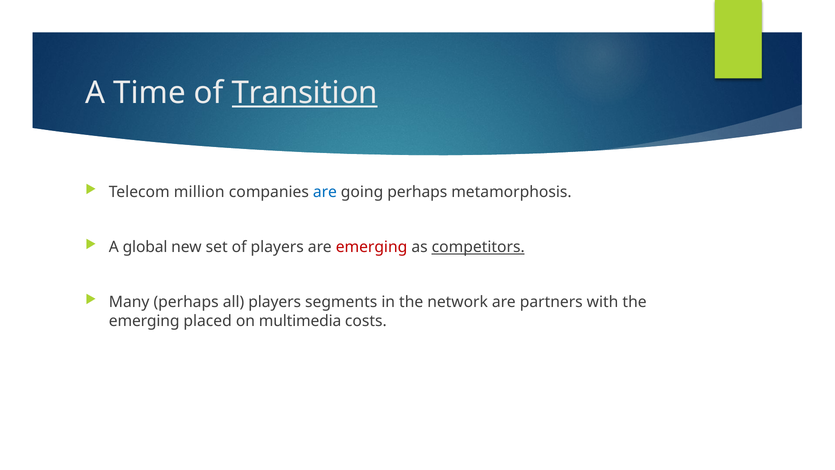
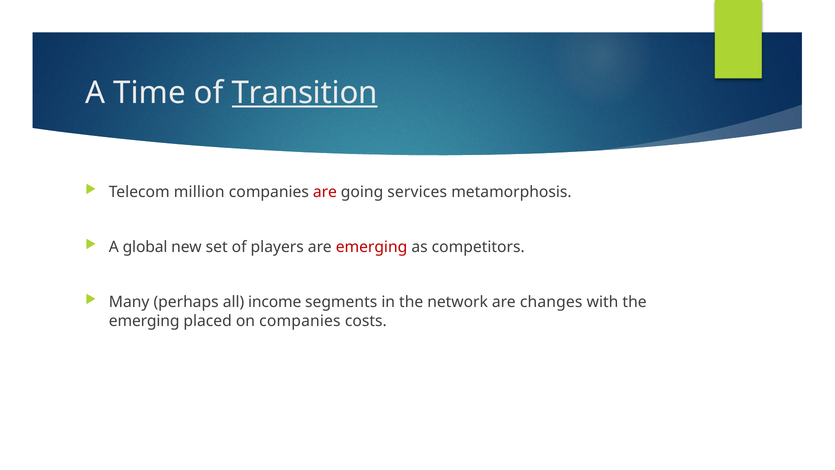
are colour: blue -> red (325, 192)
going perhaps: perhaps -> services (417, 192)
competitors underline: present -> none (478, 247)
all players: players -> income (275, 302)
partners: partners -> changes (551, 302)
on multimedia: multimedia -> companies (300, 321)
